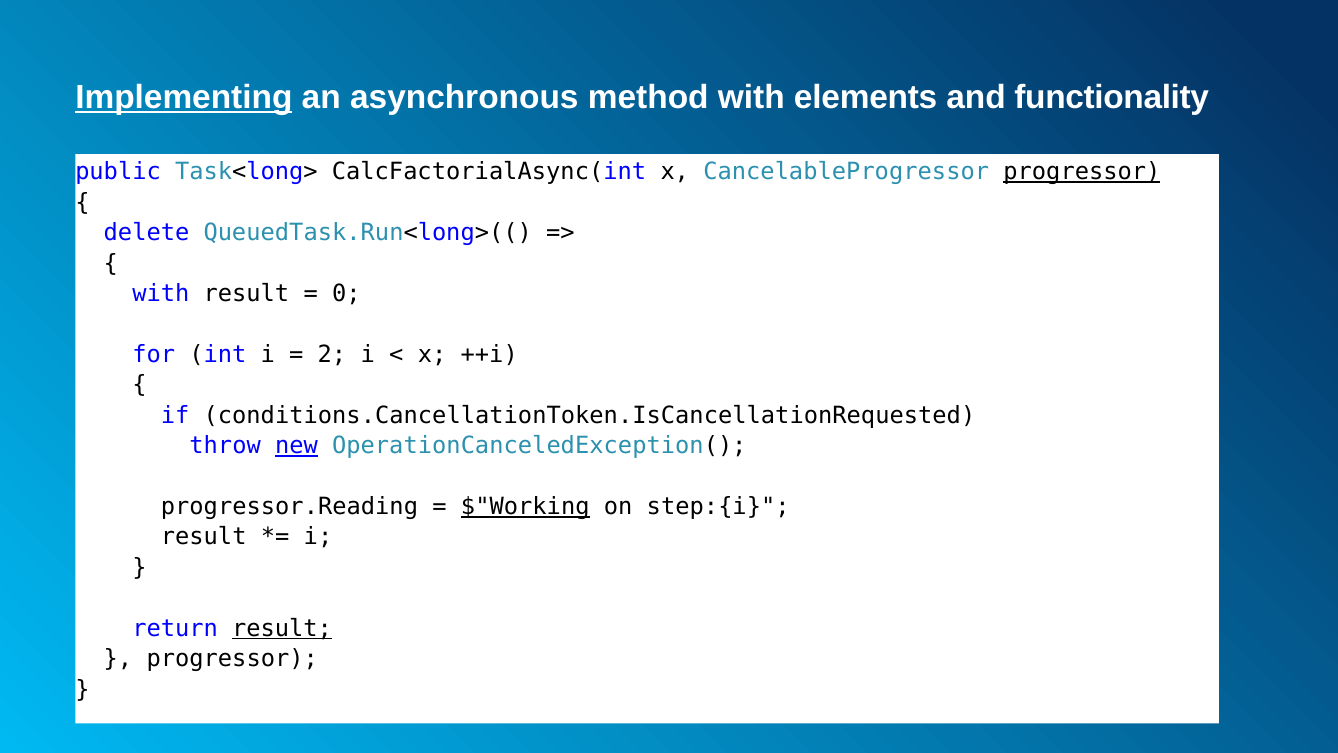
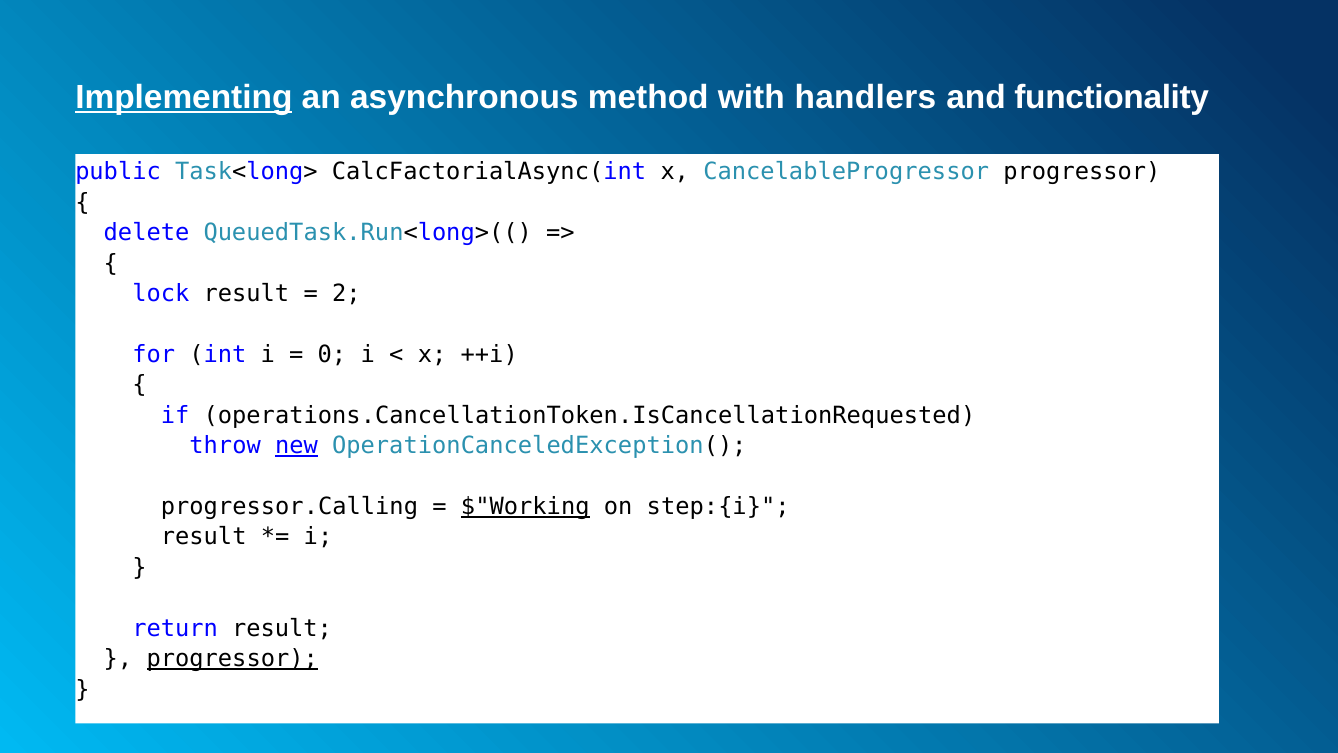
elements: elements -> handlers (865, 97)
progressor underline: present -> none (1082, 172)
with: with -> lock (161, 294)
0: 0 -> 2 (346, 294)
2: 2 -> 0 (332, 354)
conditions.CancellationToken.IsCancellationRequested: conditions.CancellationToken.IsCancellationRequested -> operations.CancellationToken.IsCancellationRequested (589, 415)
progressor.Reading: progressor.Reading -> progressor.Calling (289, 506)
result underline: present -> none (282, 628)
progressor underline: none -> present (232, 659)
